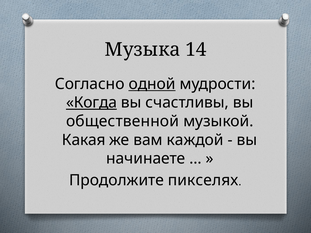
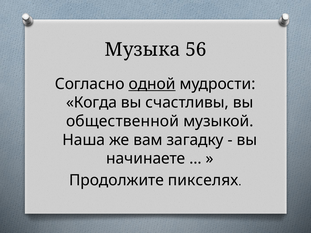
14: 14 -> 56 (196, 50)
Когда underline: present -> none (92, 103)
Какая: Какая -> Наша (84, 140)
каждой: каждой -> загадку (195, 140)
